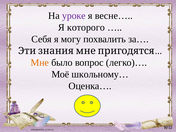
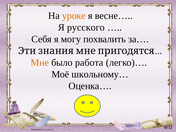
уроке colour: purple -> orange (74, 16)
которого: которого -> русского (86, 27)
вопрос: вопрос -> работа (89, 63)
